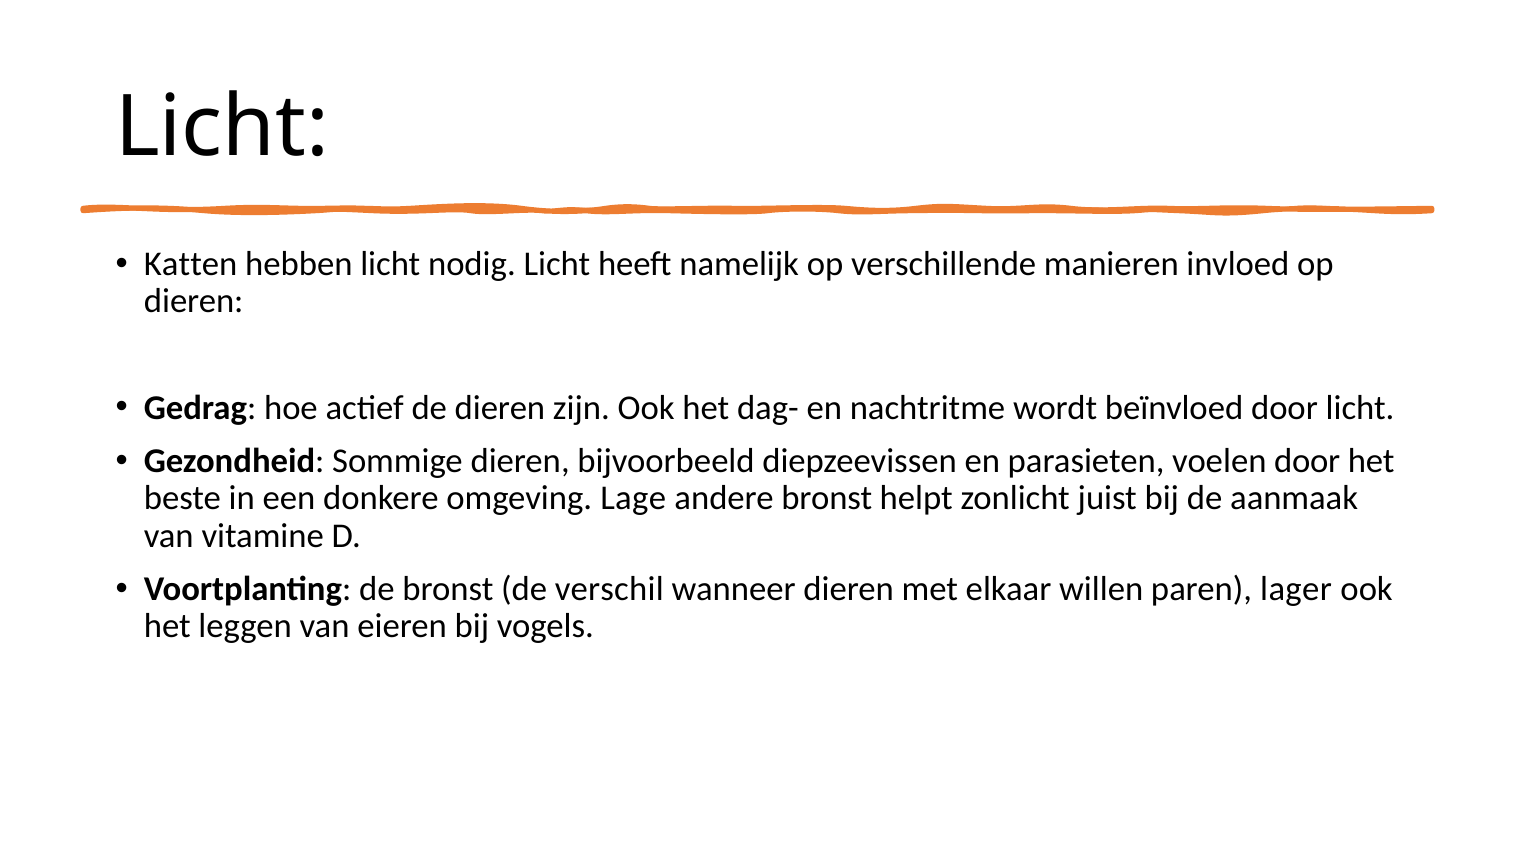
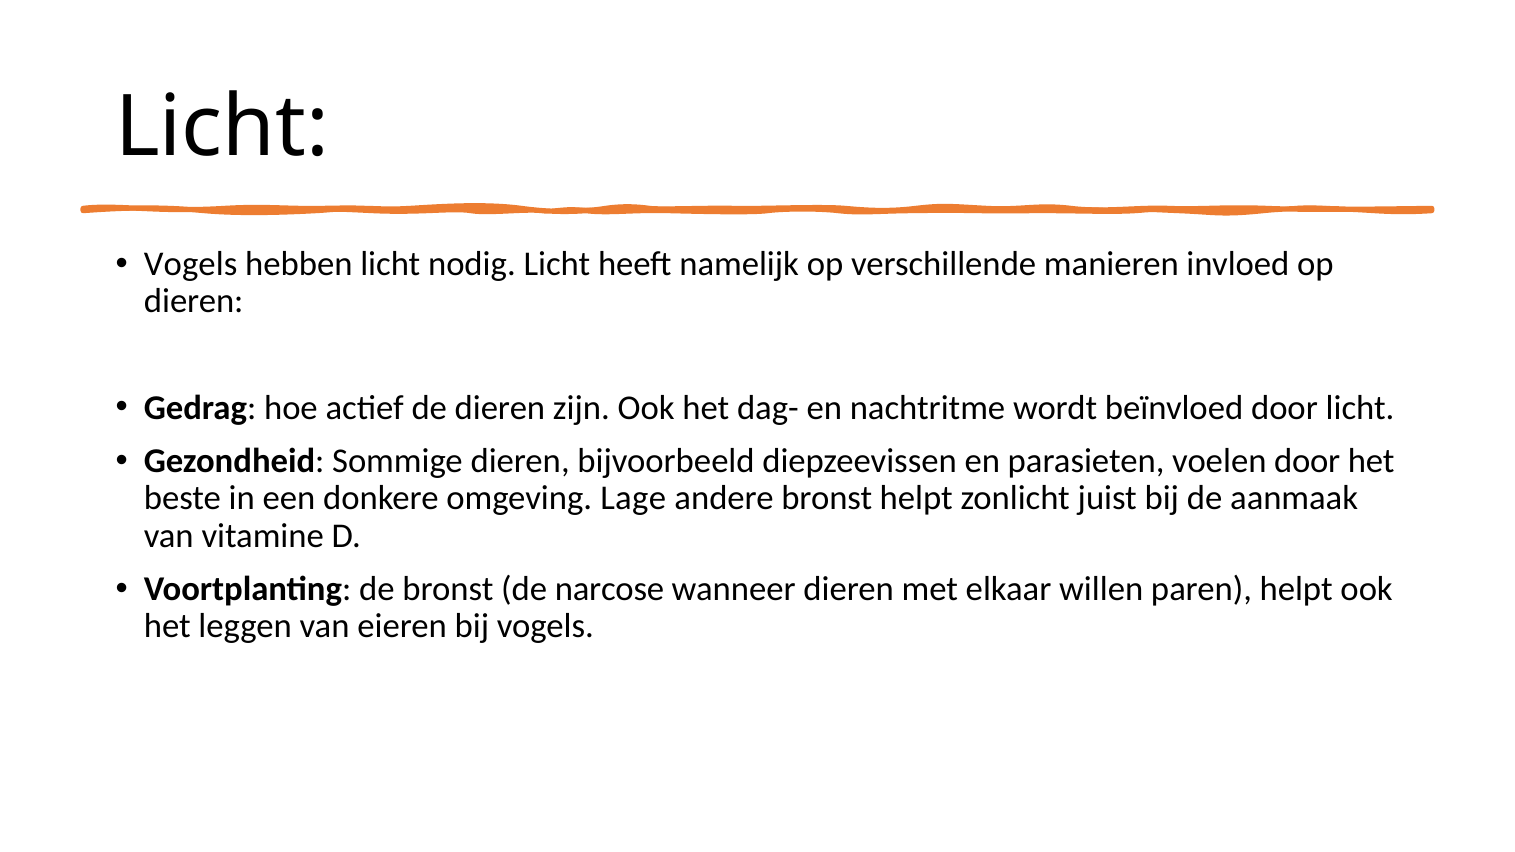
Katten: Katten -> Vogels (191, 264)
verschil: verschil -> narcose (609, 589)
paren lager: lager -> helpt (1296, 589)
